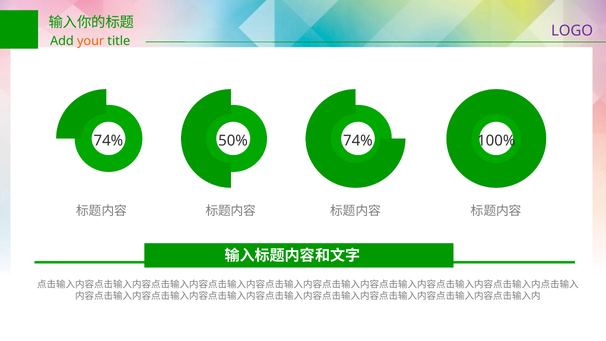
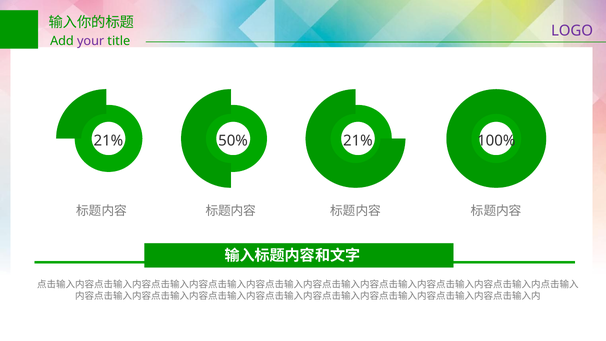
your colour: orange -> purple (91, 41)
74%: 74% -> 21% (108, 141)
50% 74%: 74% -> 21% (358, 141)
